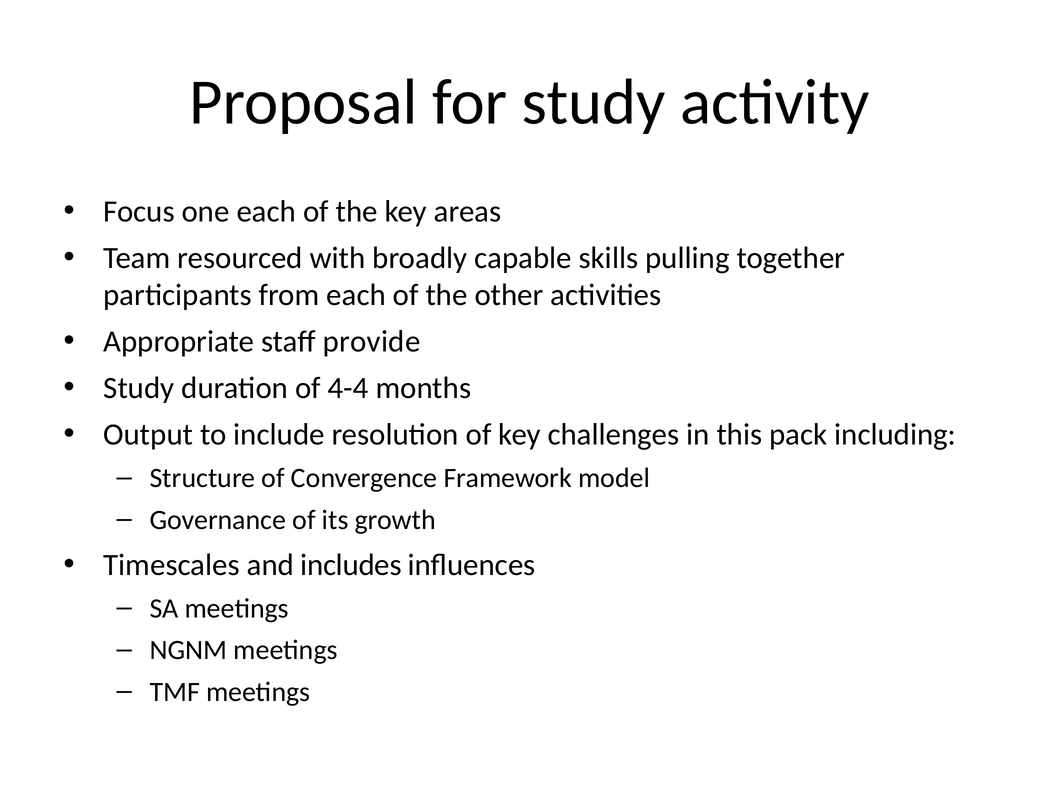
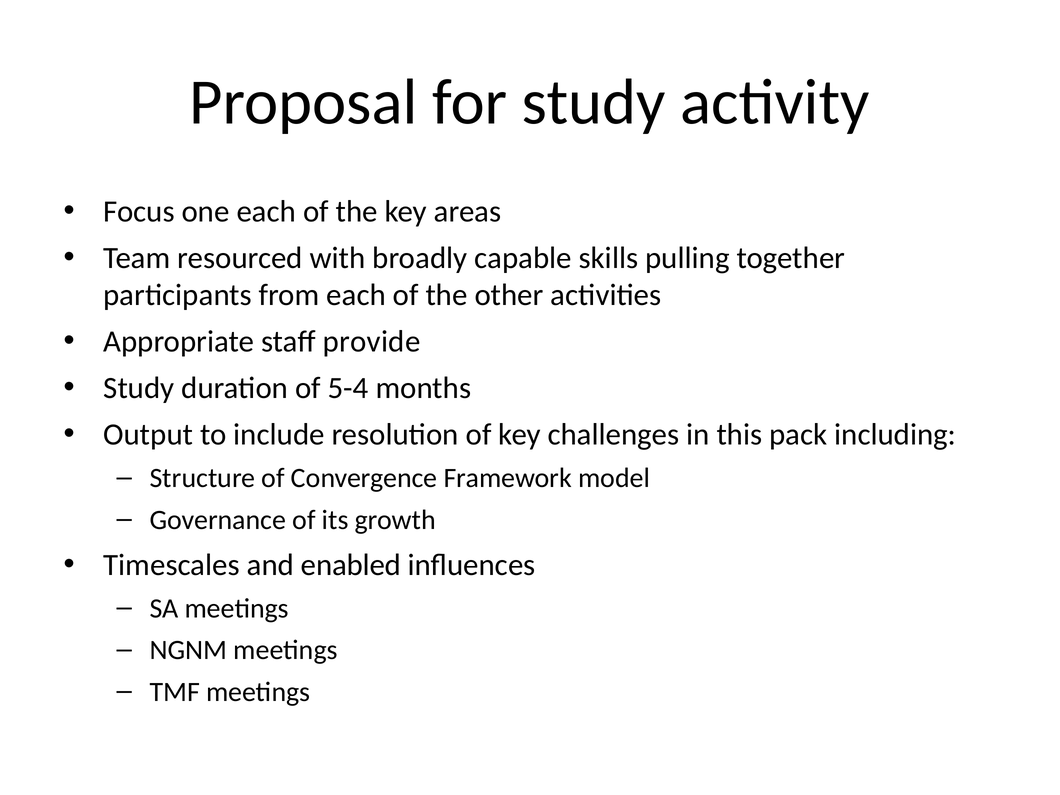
4-4: 4-4 -> 5-4 (348, 388)
includes: includes -> enabled (351, 565)
